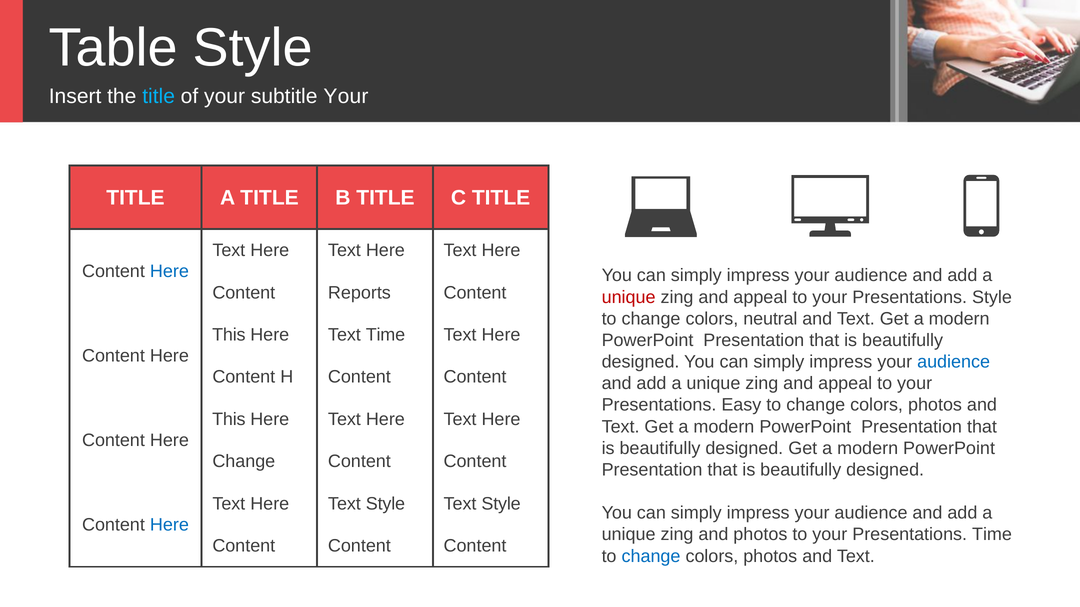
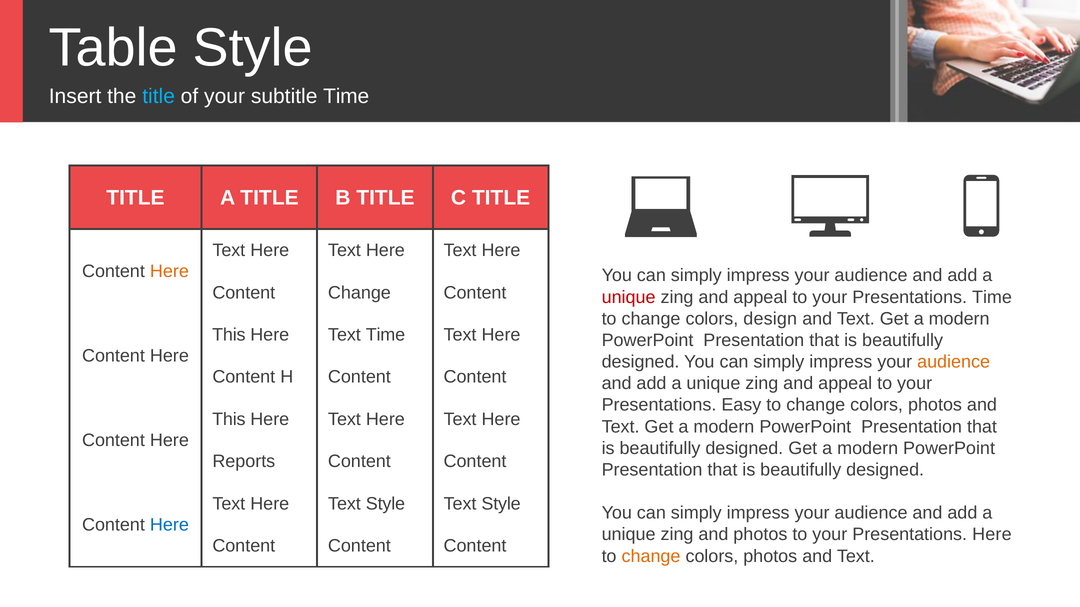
subtitle Your: Your -> Time (346, 97)
Here colour: blue -> orange (169, 272)
Content Reports: Reports -> Change (359, 293)
Presentations Style: Style -> Time (992, 297)
neutral: neutral -> design (770, 319)
audience colour: blue -> orange (954, 362)
Change: Change -> Reports (244, 462)
Presentations Time: Time -> Here (992, 535)
change colour: blue -> orange (651, 557)
